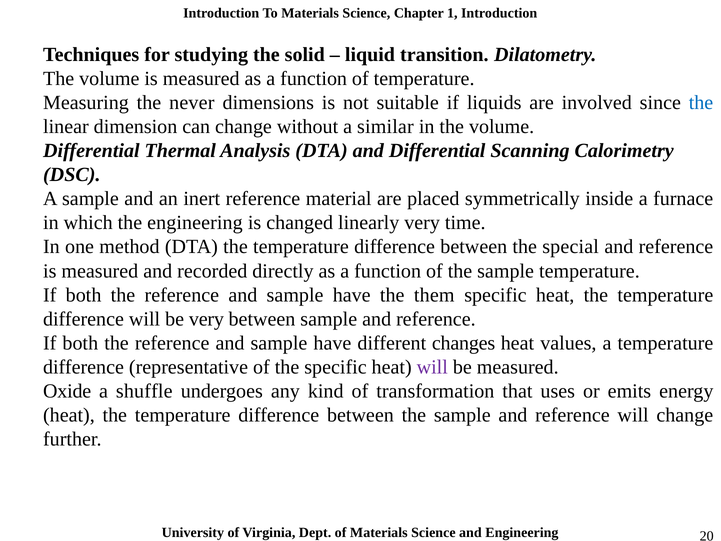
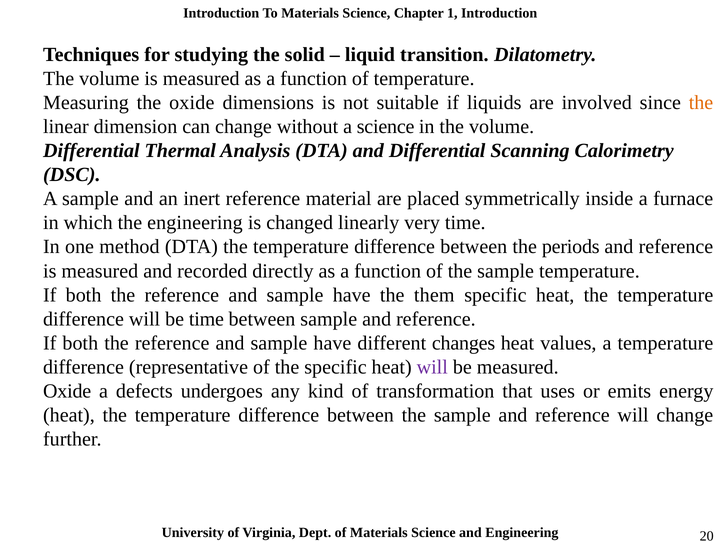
the never: never -> oxide (192, 102)
the colour: blue -> orange (701, 102)
a similar: similar -> science (386, 127)
special: special -> periods (571, 247)
be very: very -> time (206, 319)
shuffle: shuffle -> defects (144, 391)
